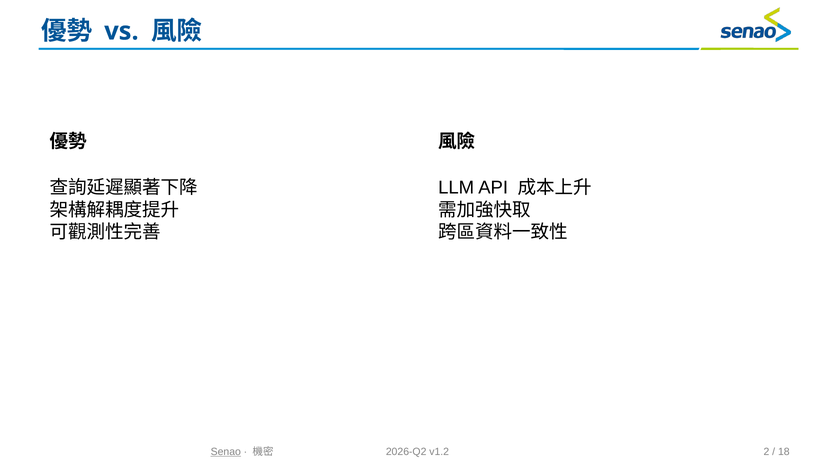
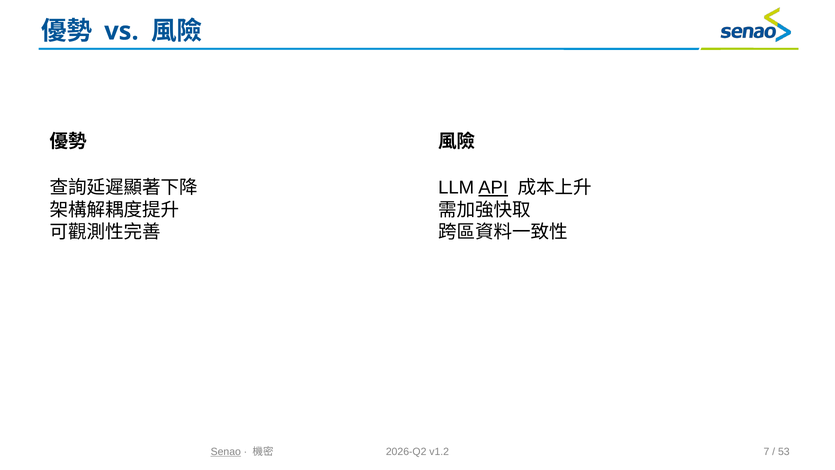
API underline: none -> present (493, 188)
2: 2 -> 7 (767, 452)
18: 18 -> 53 (784, 452)
